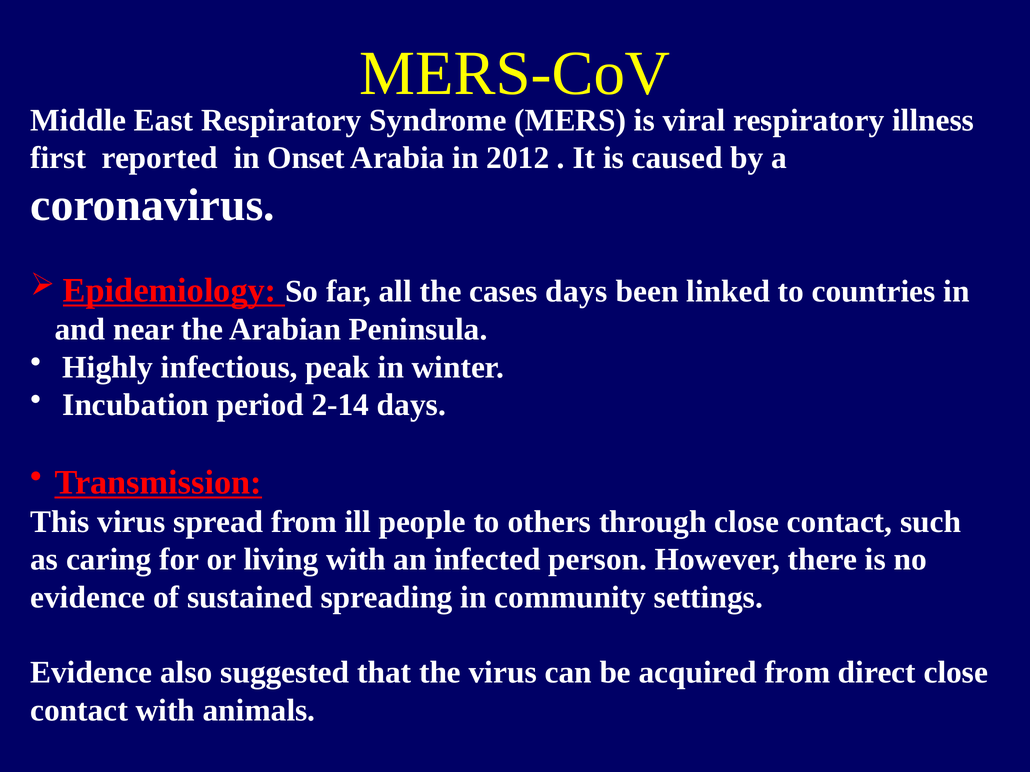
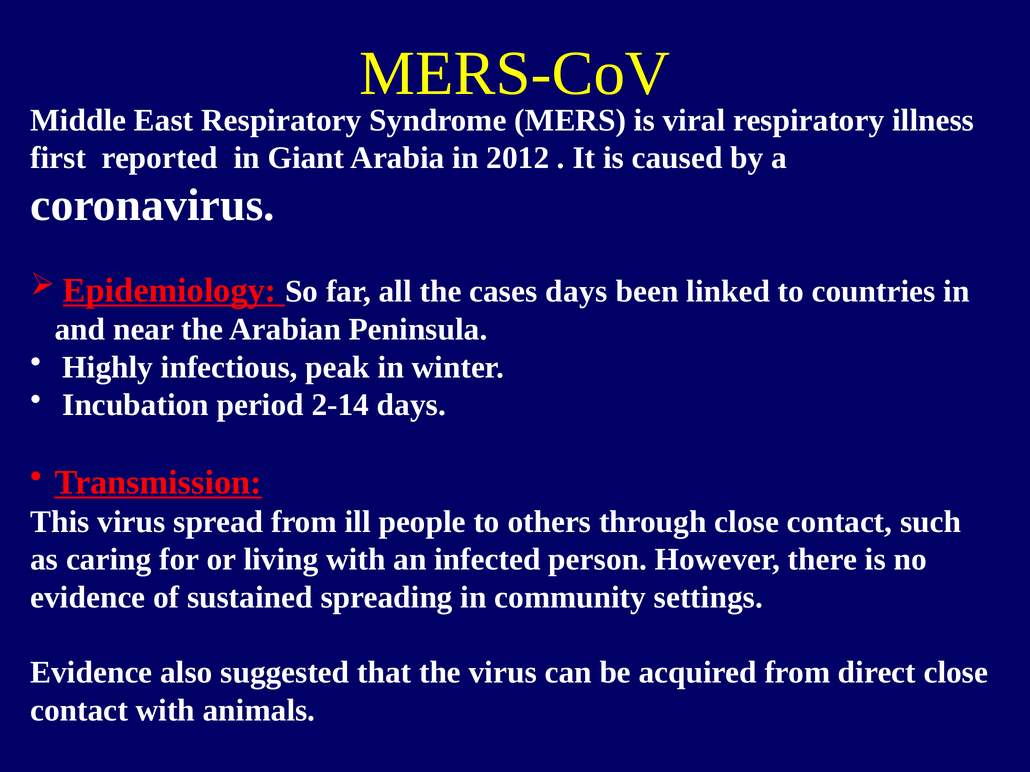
Onset: Onset -> Giant (306, 158)
